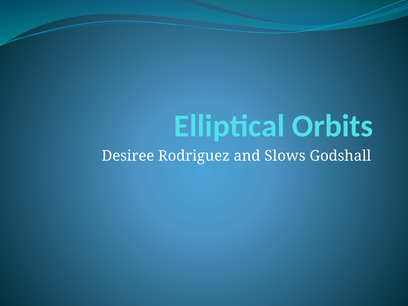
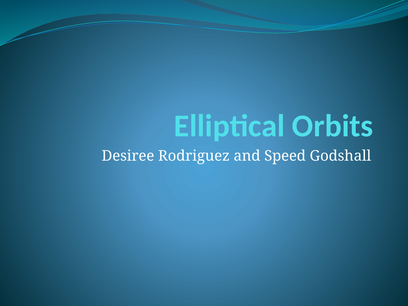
Slows: Slows -> Speed (285, 156)
